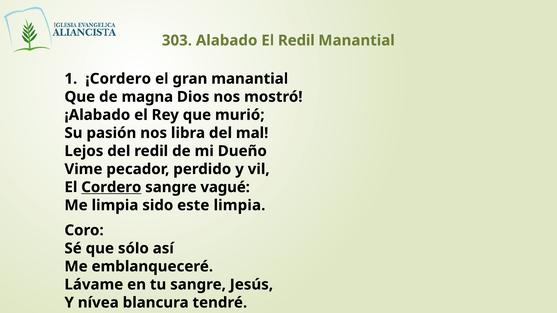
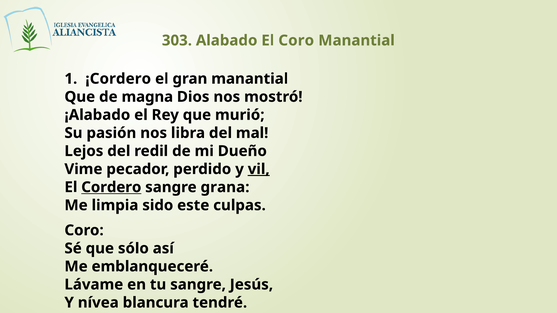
El Redil: Redil -> Coro (296, 40)
vil underline: none -> present (259, 169)
vagué: vagué -> grana (225, 187)
este limpia: limpia -> culpas (240, 205)
